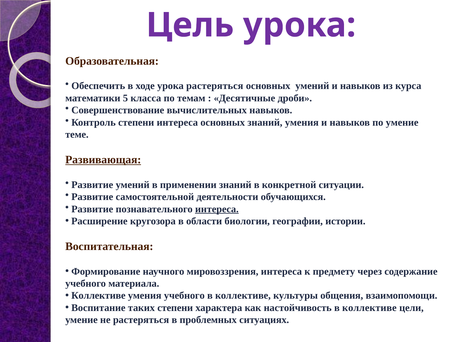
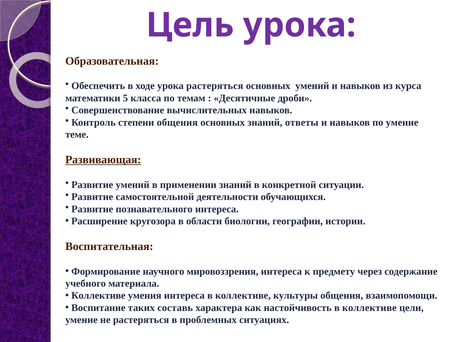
степени интереса: интереса -> общения (177, 123)
знаний умения: умения -> ответы (302, 123)
интереса underline: present -> none (217, 209)
умения учебного: учебного -> интереса (184, 296)
таких степени: степени -> составь (175, 308)
